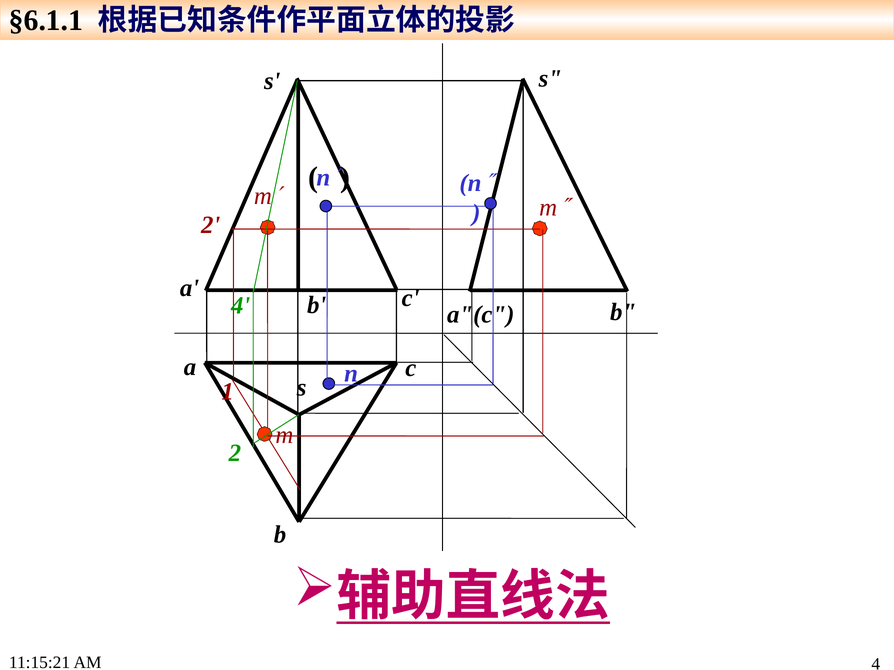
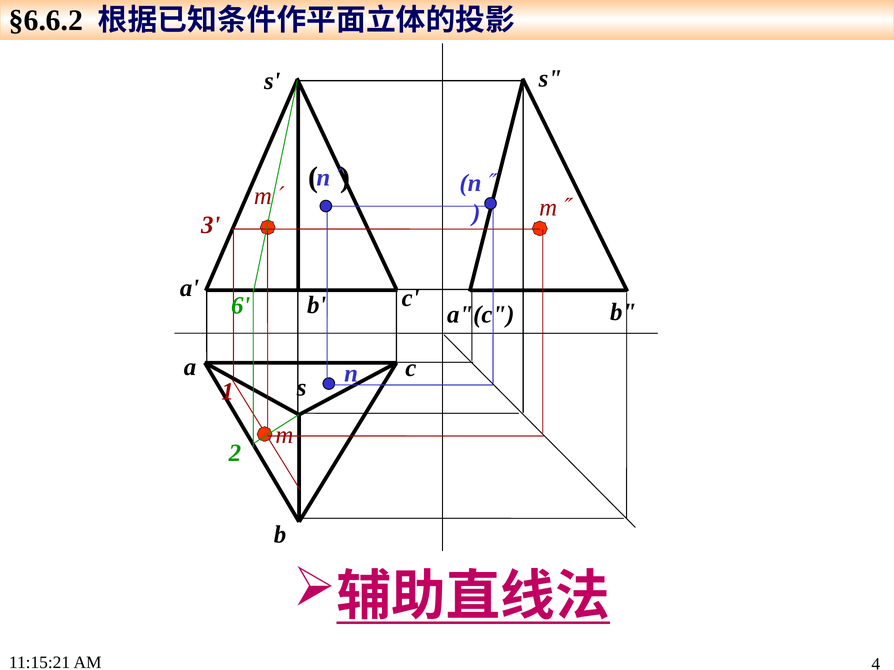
§6.1.1: §6.1.1 -> §6.6.2 (46, 20)
2: 2 -> 3 (211, 225)
4: 4 -> 6 (241, 306)
